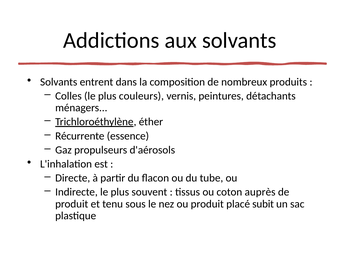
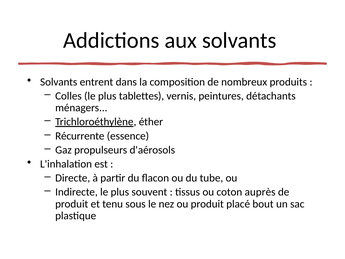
couleurs: couleurs -> tablettes (141, 96)
subit: subit -> bout (263, 204)
